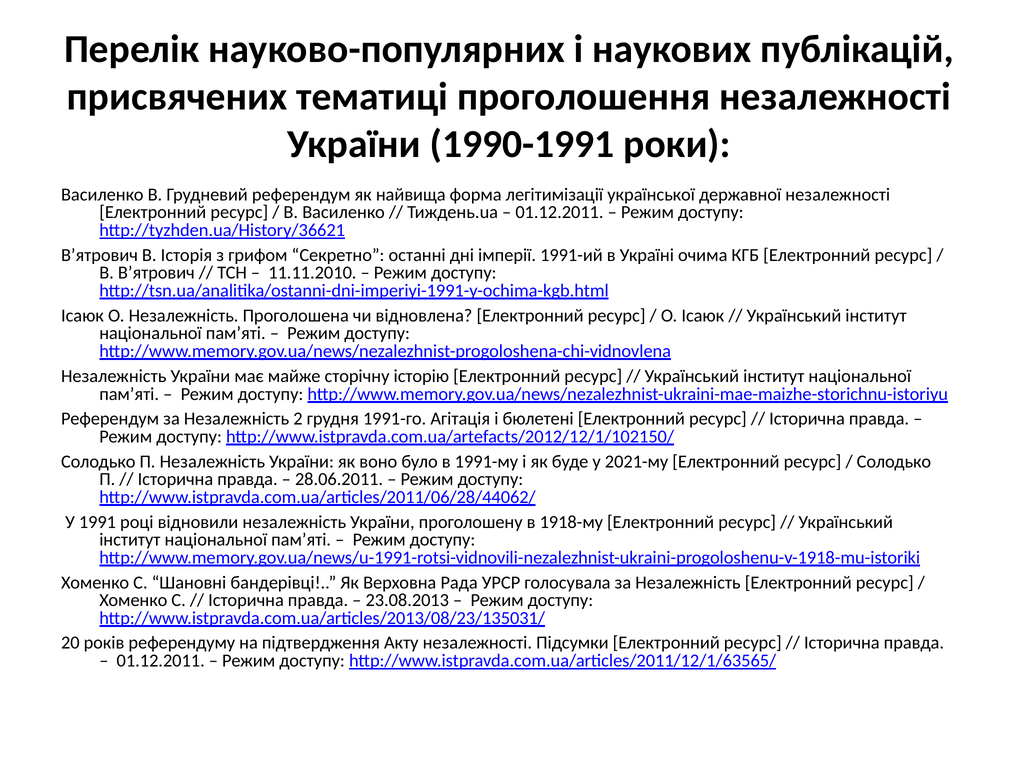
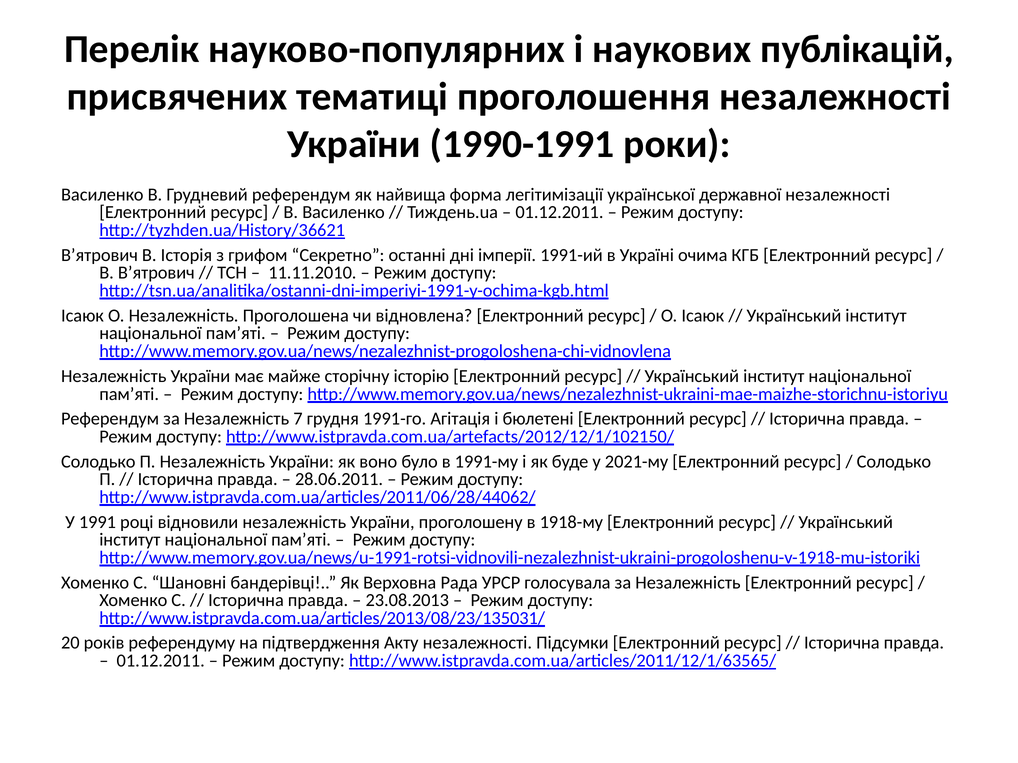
2: 2 -> 7 (298, 419)
